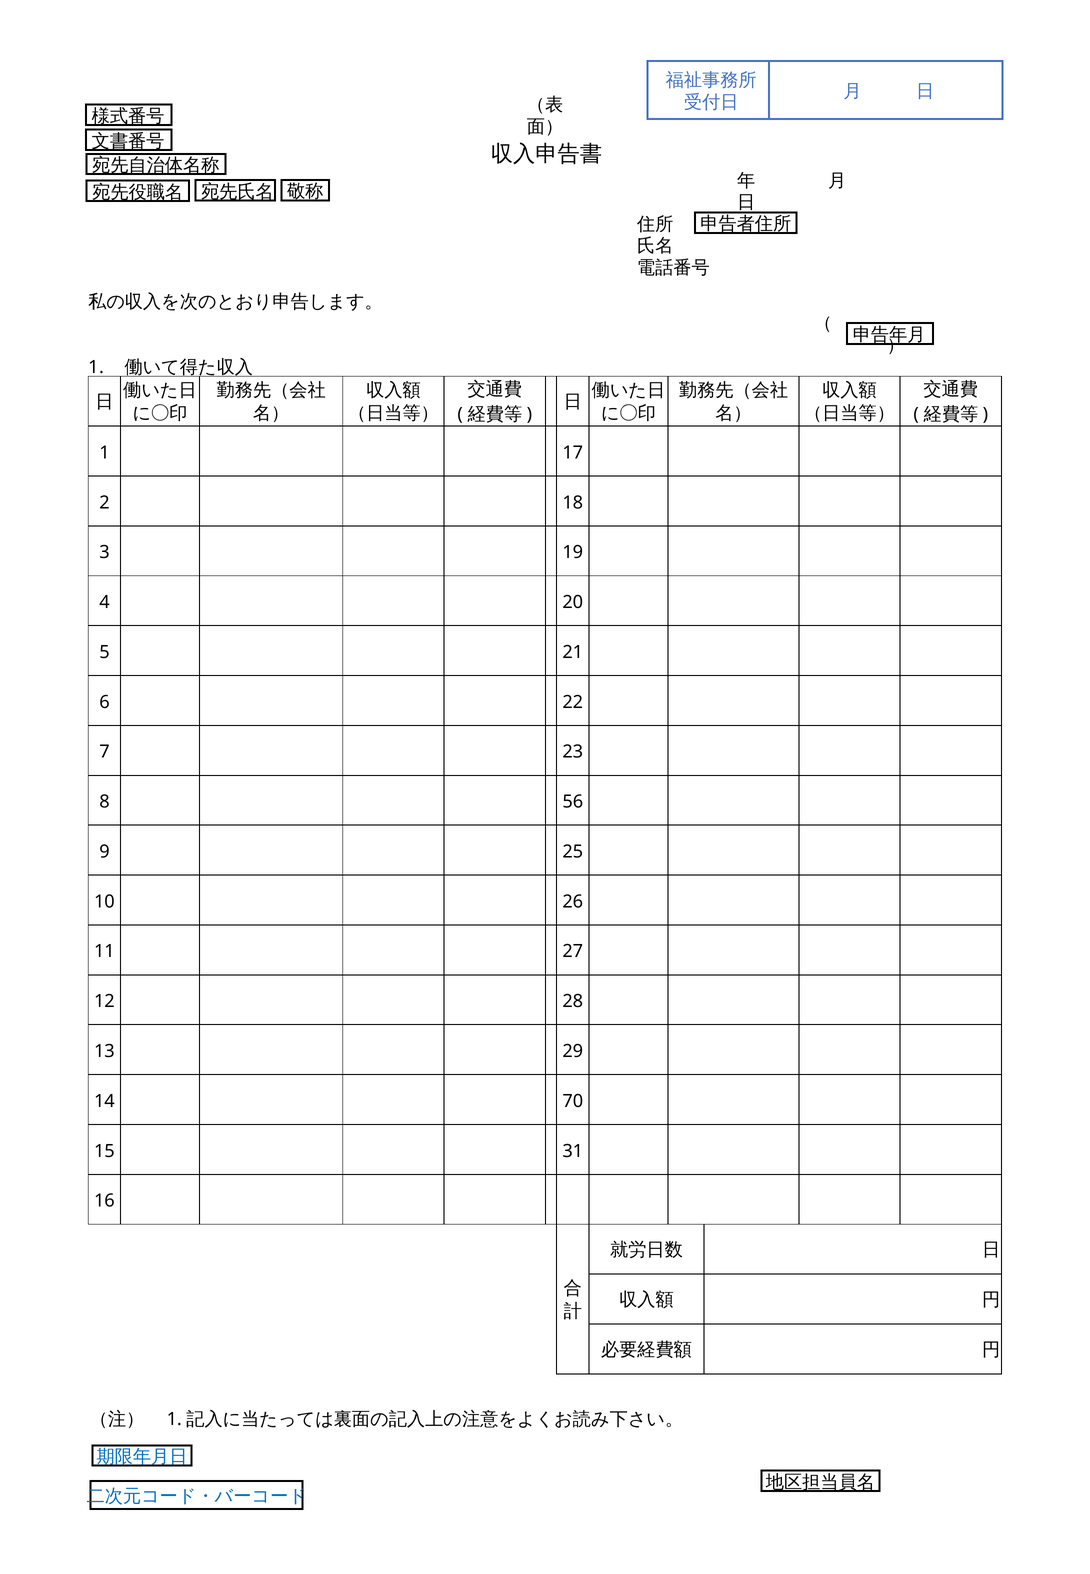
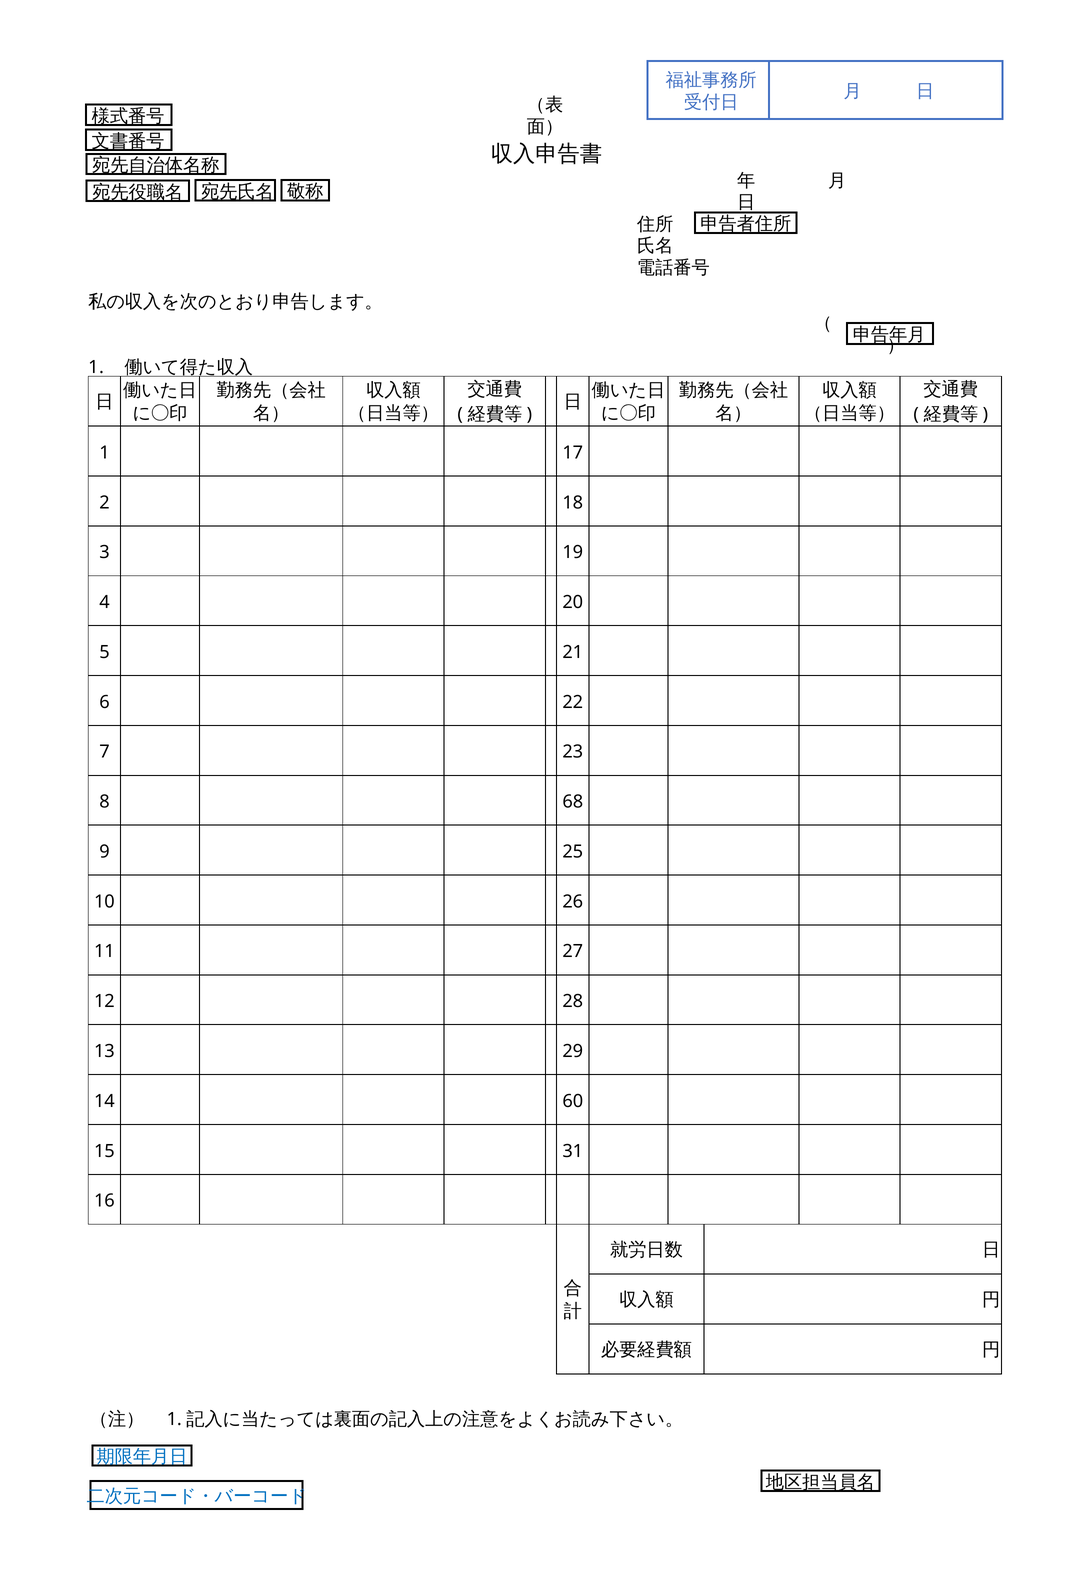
56: 56 -> 68 (573, 802)
70: 70 -> 60 (573, 1101)
